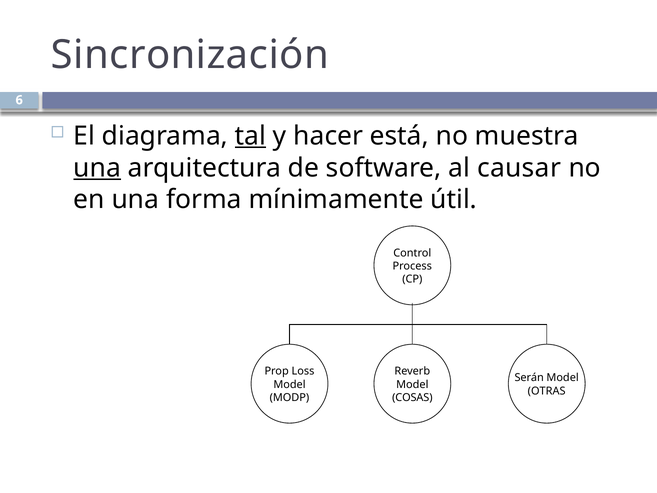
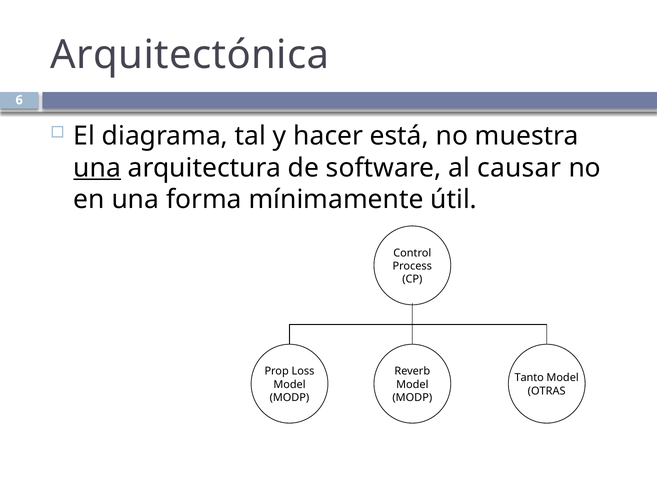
Sincronización: Sincronización -> Arquitectónica (190, 55)
tal underline: present -> none (251, 136)
Serán: Serán -> Tanto (529, 378)
COSAS: COSAS -> MODP (412, 397)
